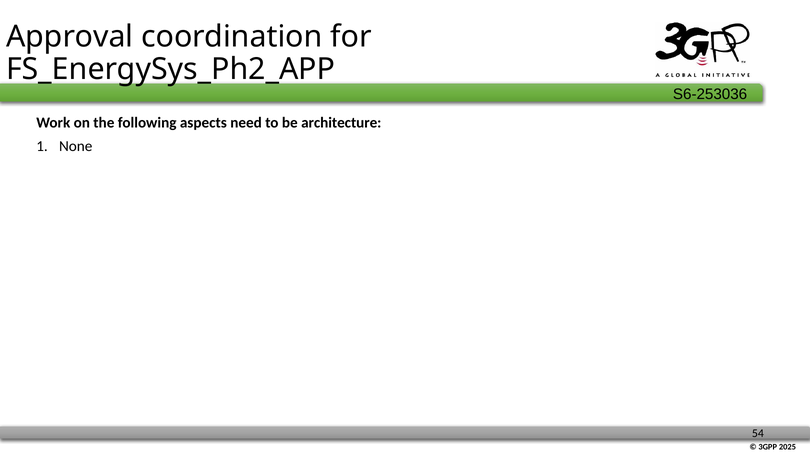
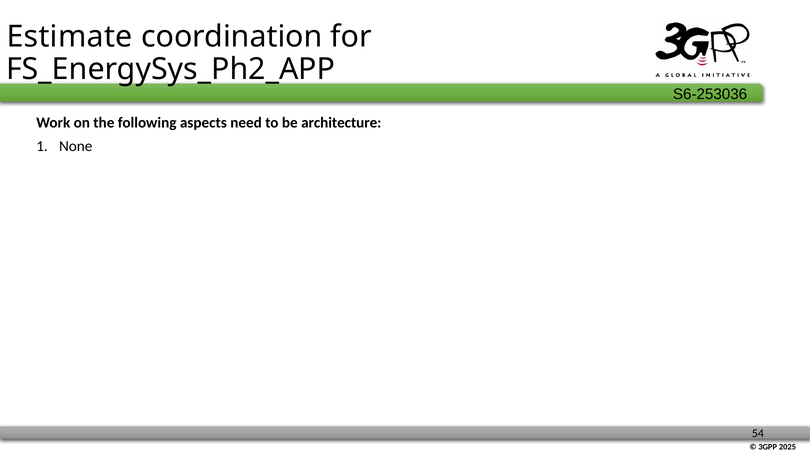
Approval: Approval -> Estimate (69, 37)
